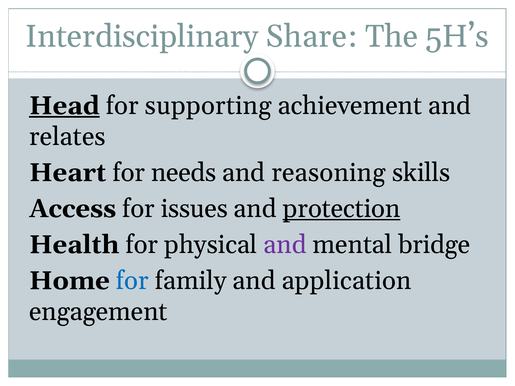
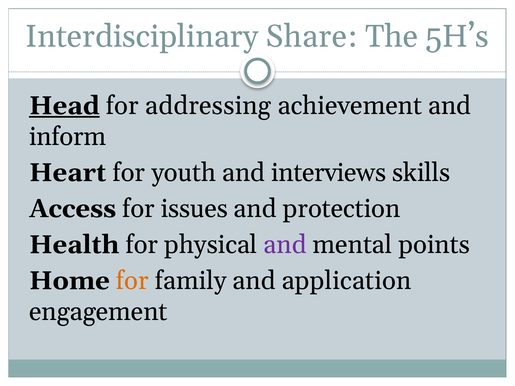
supporting: supporting -> addressing (208, 106)
relates: relates -> inform (68, 137)
needs: needs -> youth (184, 173)
reasoning: reasoning -> interviews (329, 173)
protection underline: present -> none (342, 209)
bridge: bridge -> points (434, 245)
for colour: blue -> orange (132, 281)
